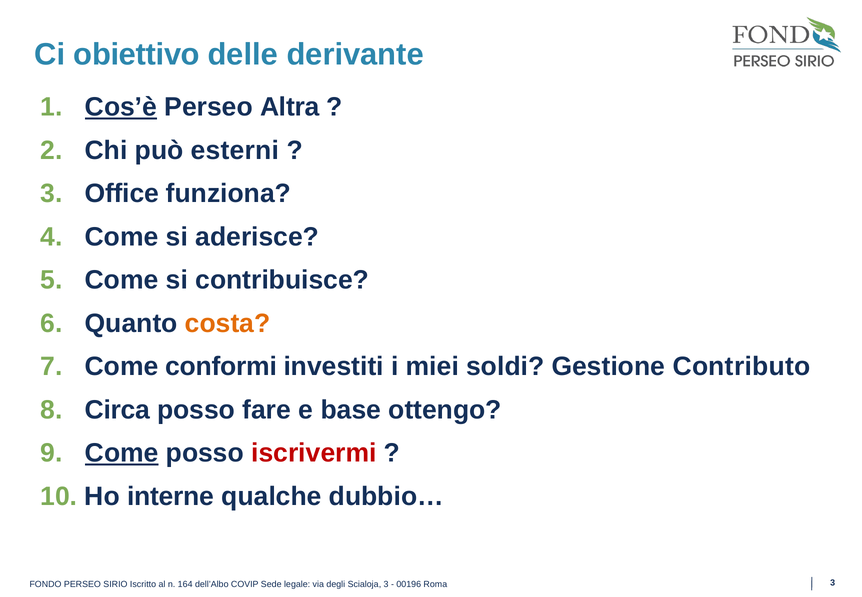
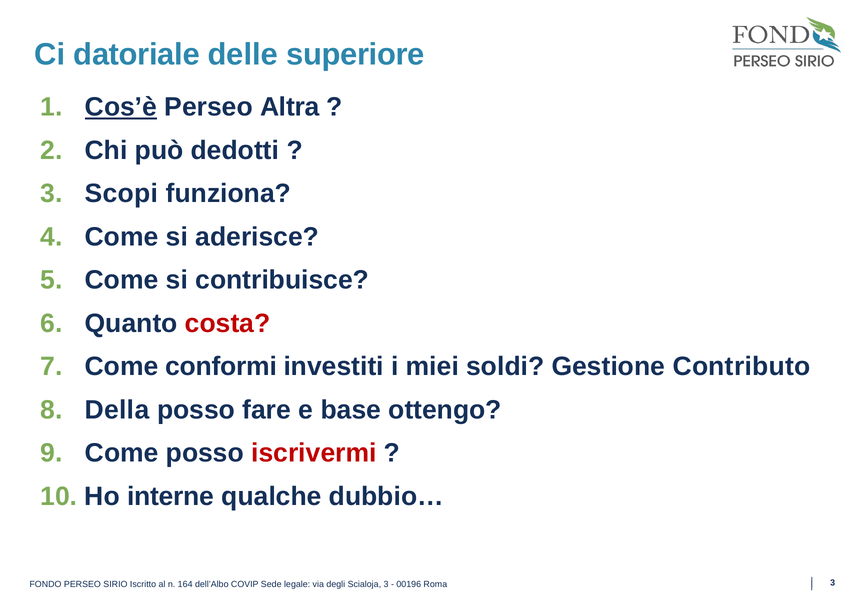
obiettivo: obiettivo -> datoriale (137, 54)
derivante: derivante -> superiore (355, 54)
esterni: esterni -> dedotti (235, 150)
Office: Office -> Scopi (122, 194)
costa colour: orange -> red (228, 323)
Circa: Circa -> Della (117, 410)
Come underline: present -> none (122, 453)
